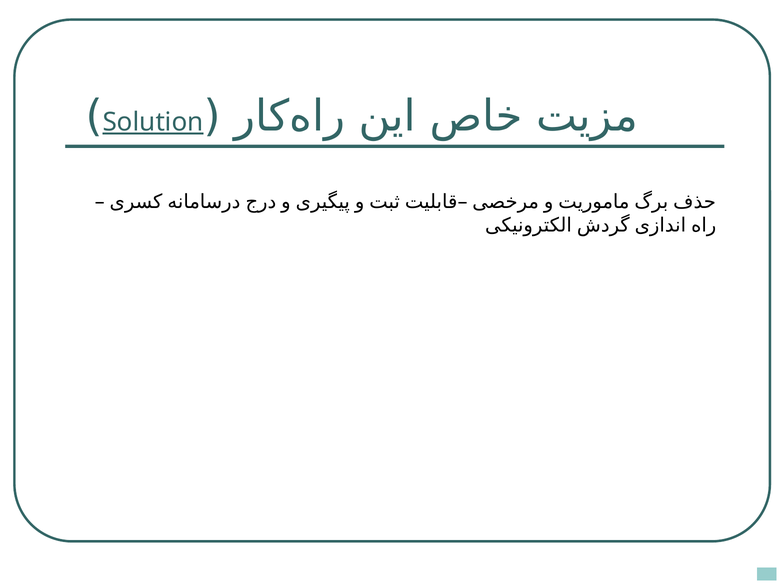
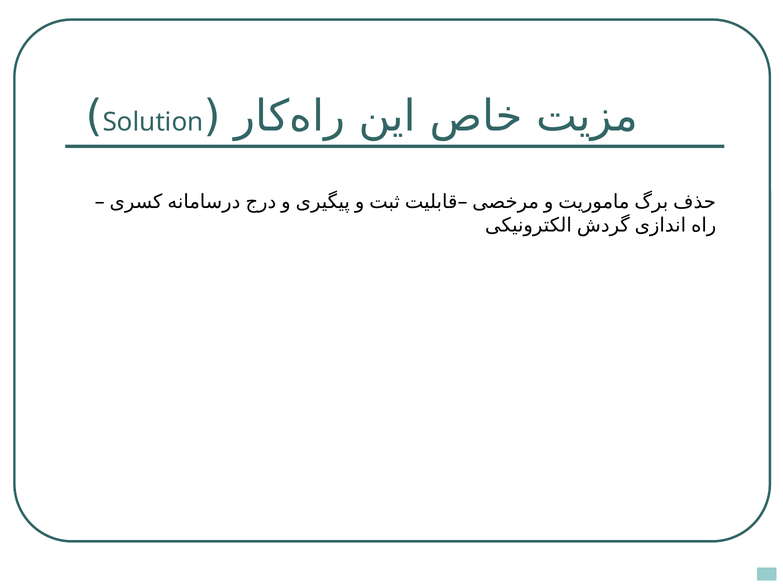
Solution underline: present -> none (153, 122)
